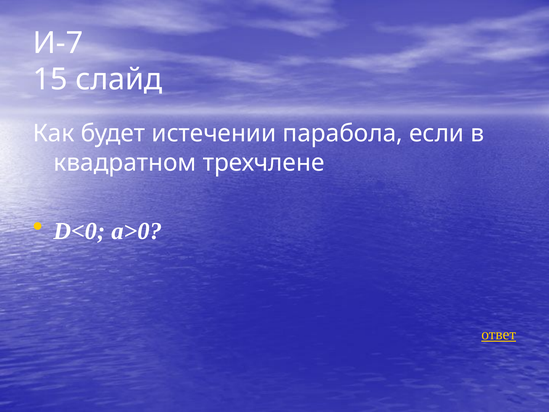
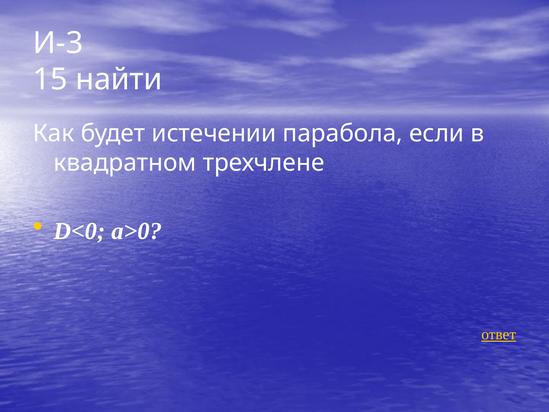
И-7: И-7 -> И-3 (58, 43)
слайд: слайд -> найти (119, 80)
